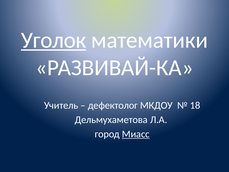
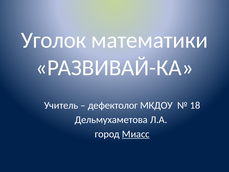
Уголок underline: present -> none (54, 40)
